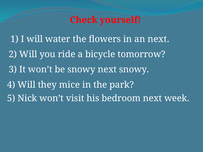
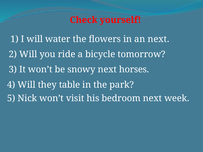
next snowy: snowy -> horses (134, 70)
mice: mice -> table (70, 85)
